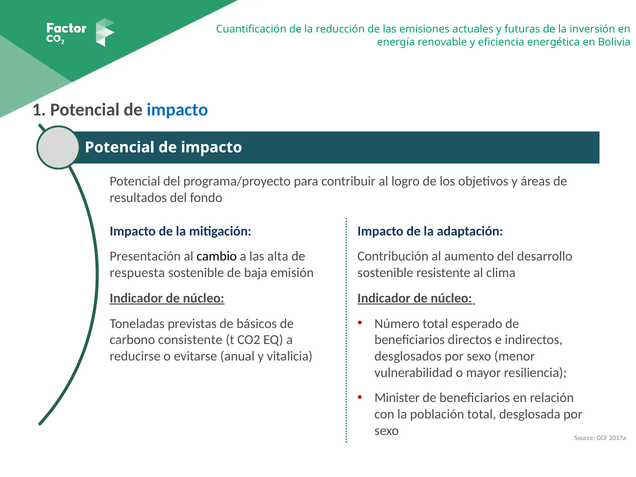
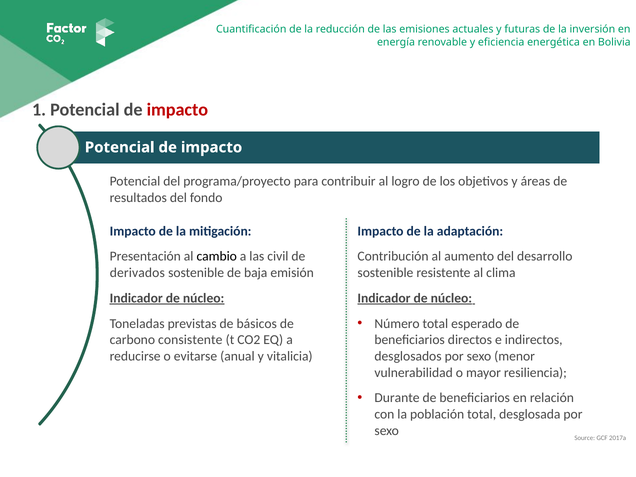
impacto colour: blue -> red (177, 110)
alta: alta -> civil (278, 256)
respuesta: respuesta -> derivados (137, 273)
Minister: Minister -> Durante (397, 398)
